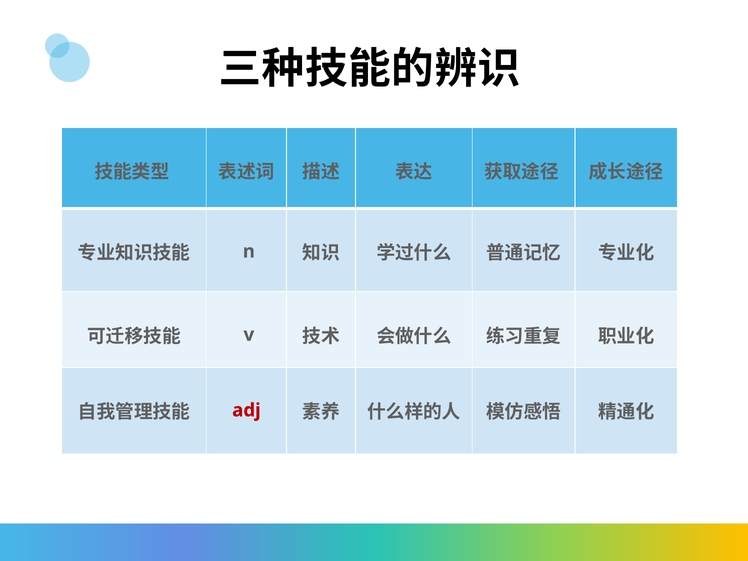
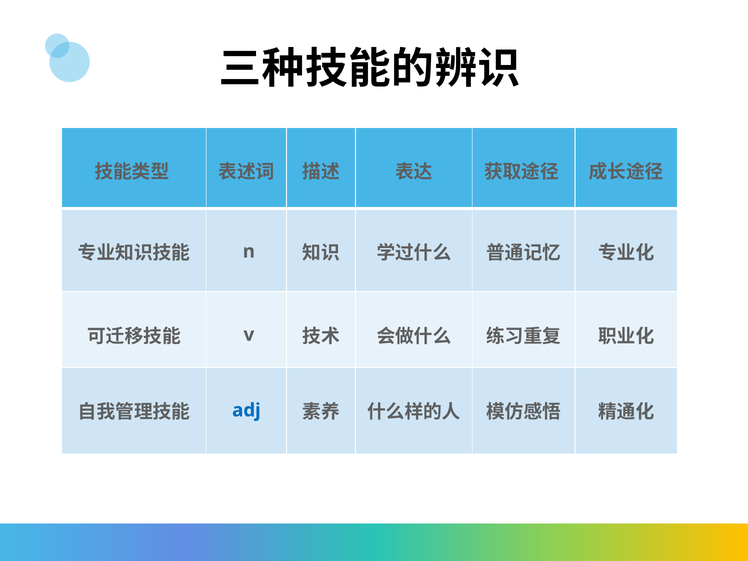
adj colour: red -> blue (246, 410)
